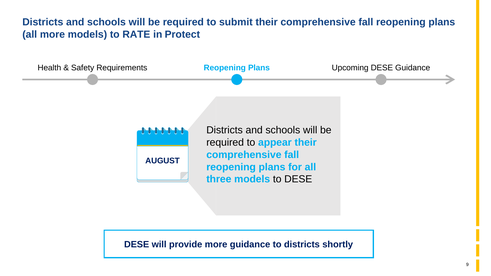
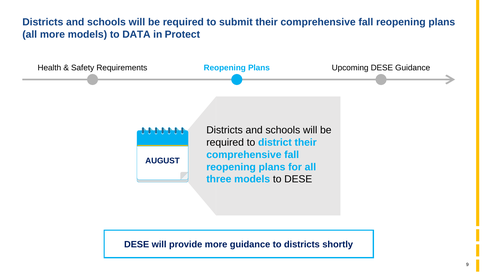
RATE: RATE -> DATA (136, 34)
appear: appear -> district (275, 143)
